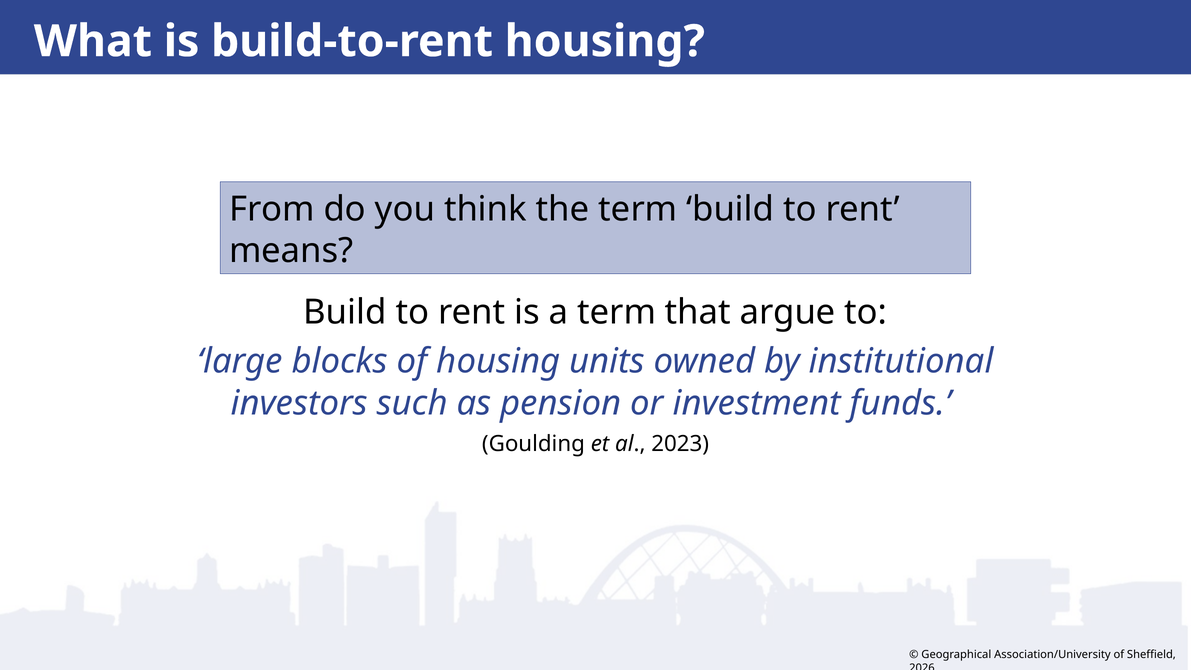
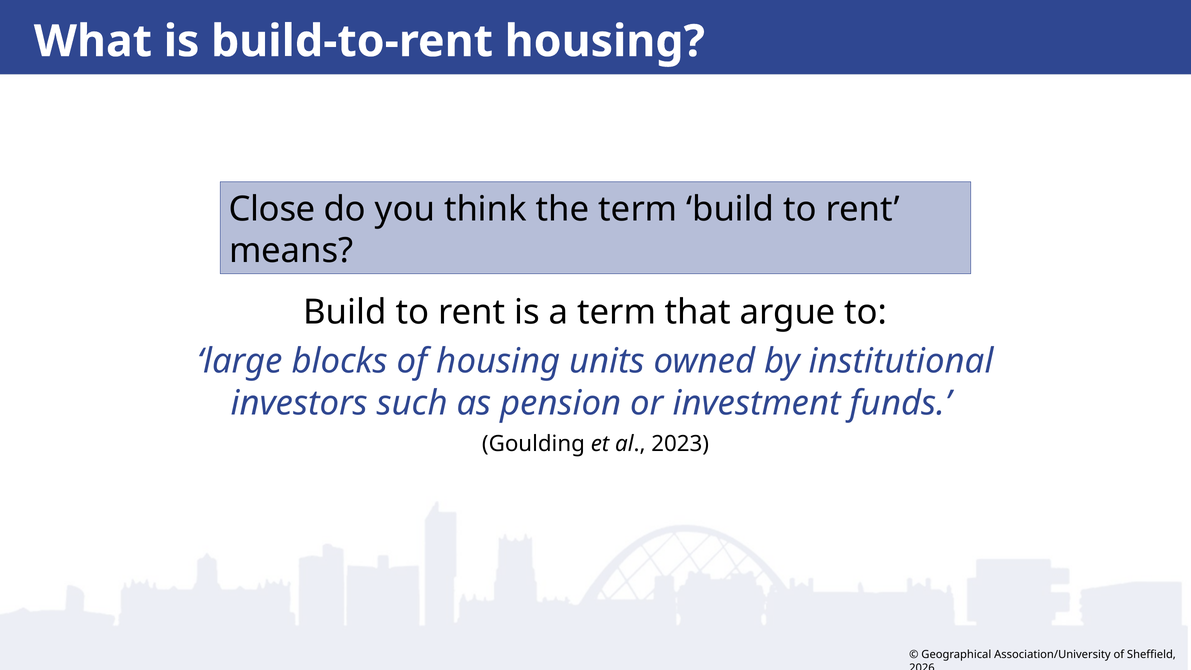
From: From -> Close (272, 209)
